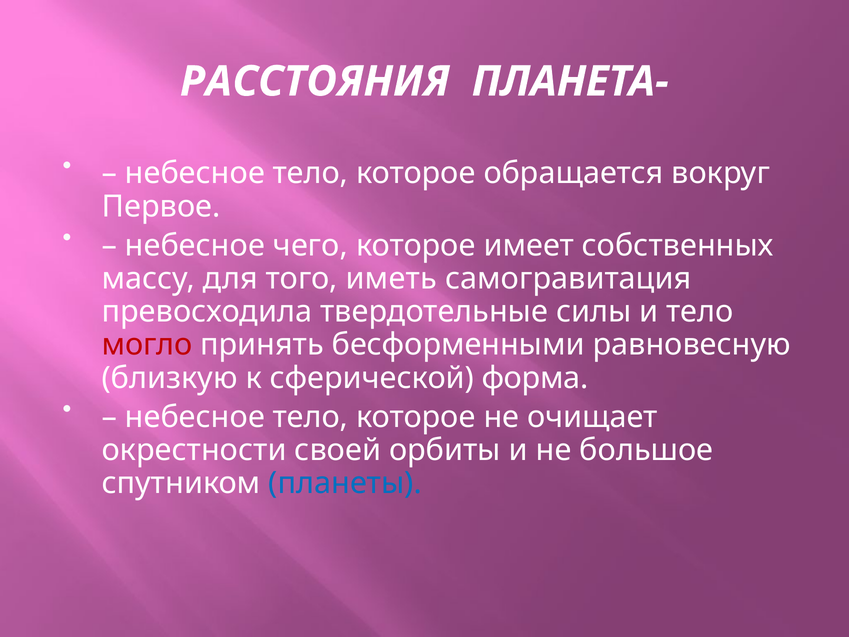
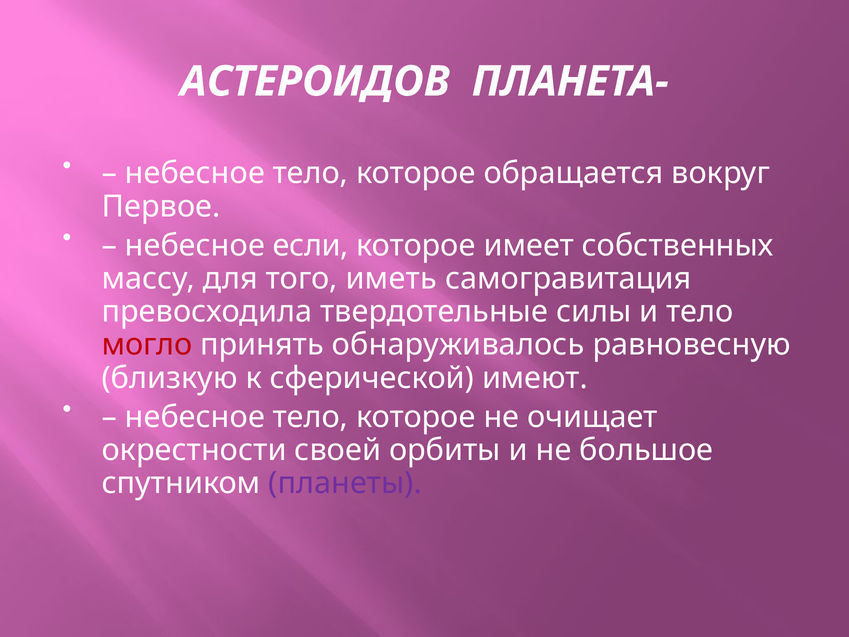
РАССТОЯНИЯ: РАССТОЯНИЯ -> АСТЕРОИДОВ (315, 82)
чего: чего -> если (311, 245)
бесформенными: бесформенными -> обнаруживалось (458, 345)
форма: форма -> имеют (535, 378)
планеты colour: blue -> purple (345, 483)
